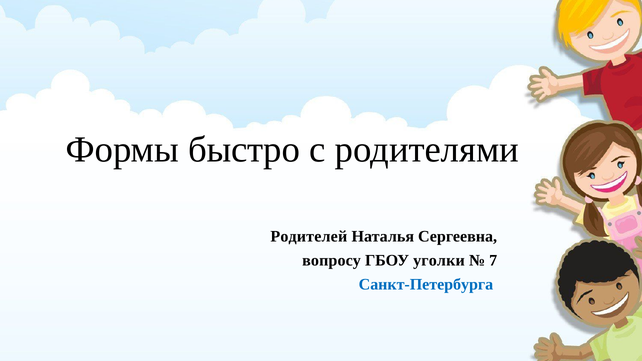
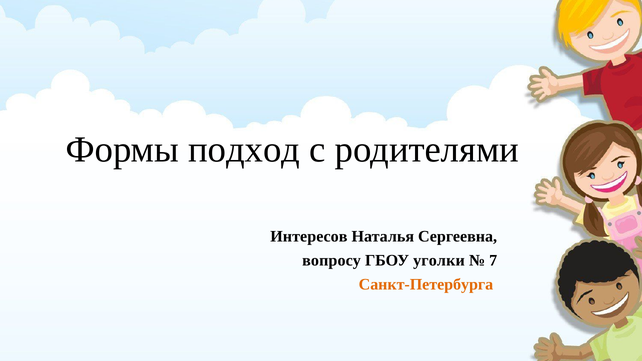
быстро: быстро -> подход (244, 150)
Родителей: Родителей -> Интересов (309, 236)
Санкт-Петербурга colour: blue -> orange (426, 284)
